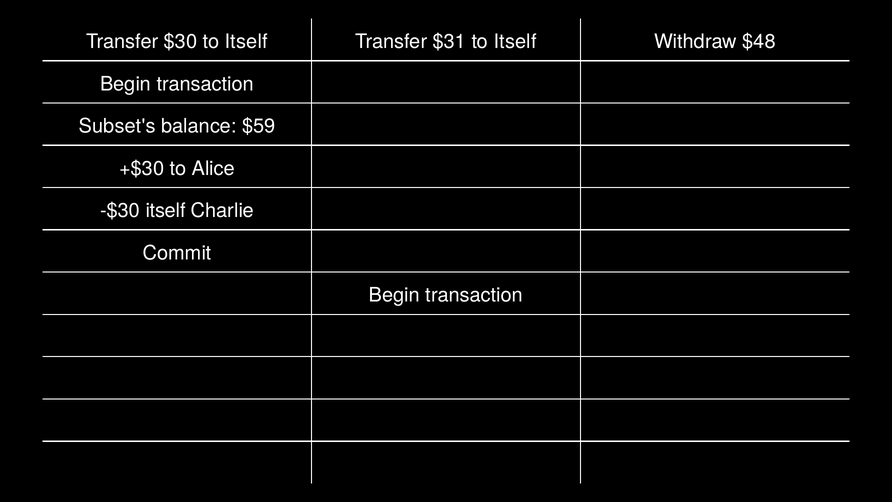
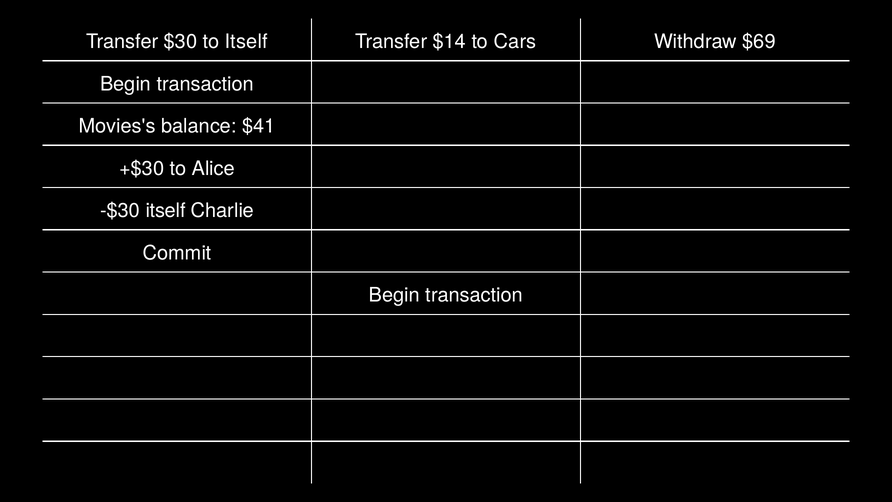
$31: $31 -> $14 (449, 42)
Itself: Itself -> Cars (515, 42)
$48: $48 -> $69 (759, 42)
Subset's: Subset's -> Movies's (117, 126)
$59: $59 -> $41 (259, 126)
